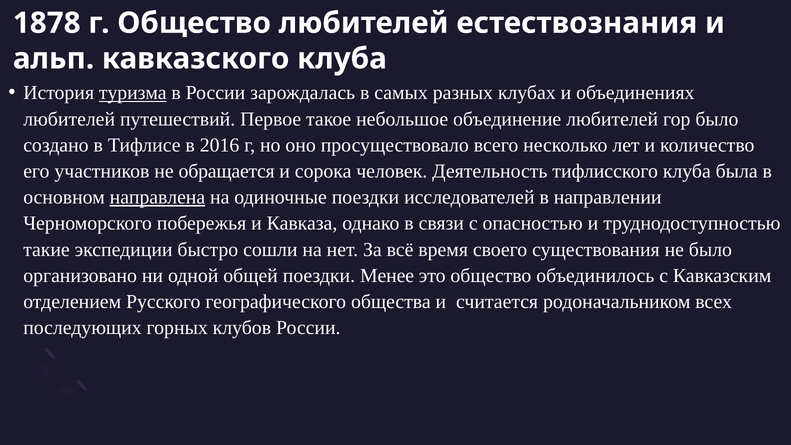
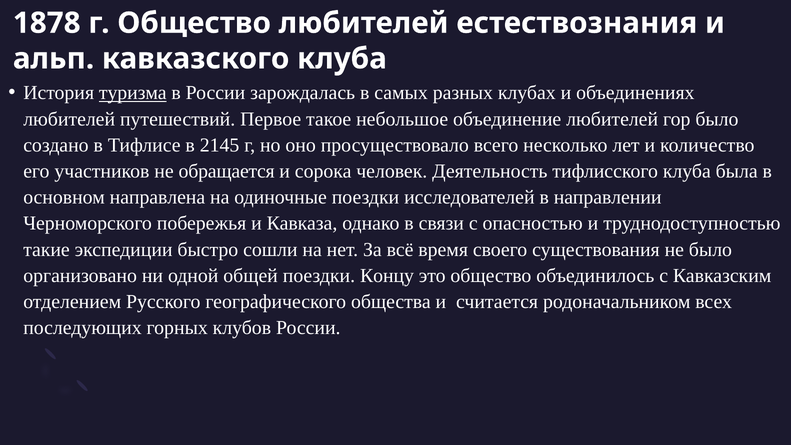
2016: 2016 -> 2145 (220, 145)
направлена underline: present -> none (157, 197)
Менее: Менее -> Концу (387, 276)
